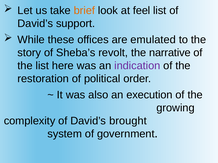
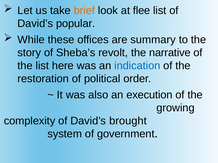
feel: feel -> flee (142, 11)
support: support -> popular (76, 24)
emulated: emulated -> summary (153, 40)
indication colour: purple -> blue (137, 66)
